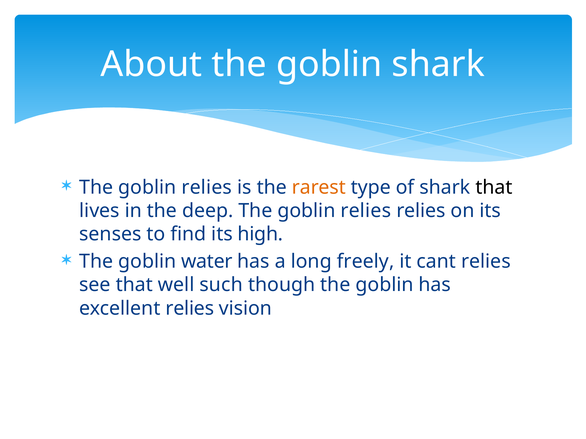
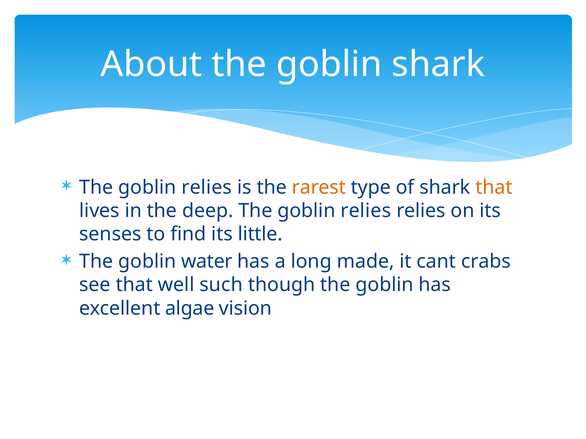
that colour: black -> orange (494, 187)
high: high -> little (260, 234)
freely: freely -> made (366, 262)
cant relies: relies -> crabs (486, 262)
excellent relies: relies -> algae (190, 309)
